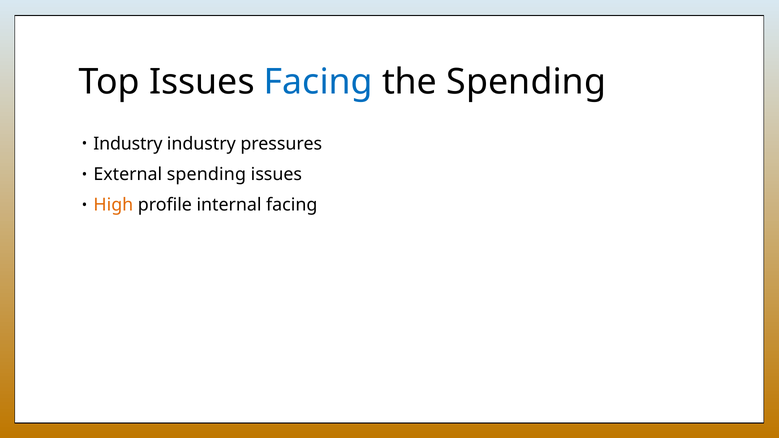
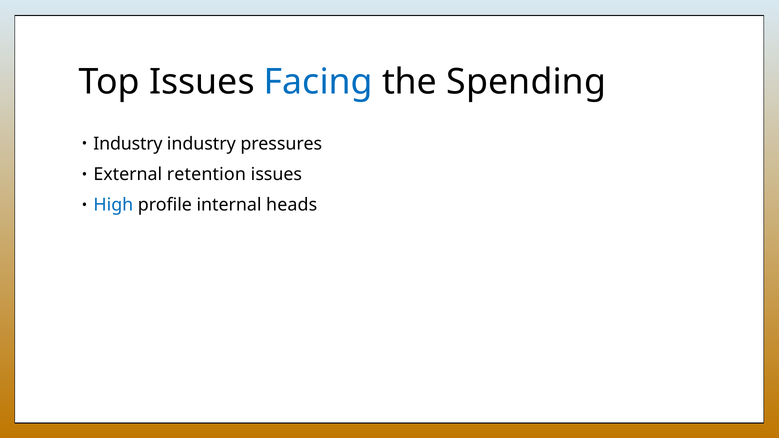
External spending: spending -> retention (206, 175)
High colour: orange -> blue (113, 205)
internal facing: facing -> heads (292, 205)
